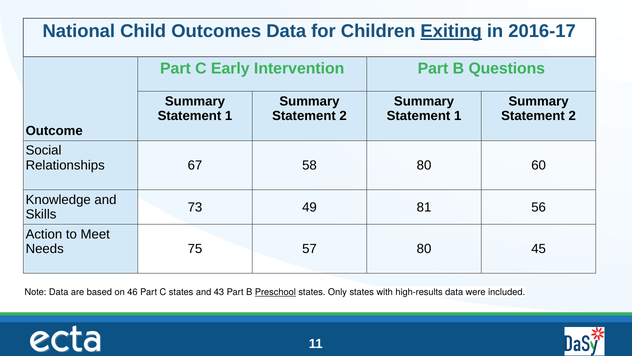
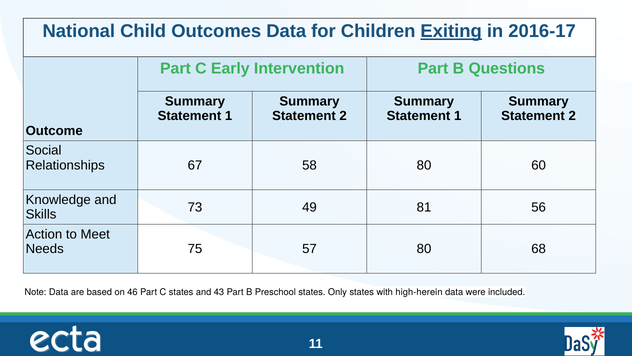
45: 45 -> 68 (539, 249)
Preschool underline: present -> none (275, 292)
high-results: high-results -> high-herein (419, 292)
